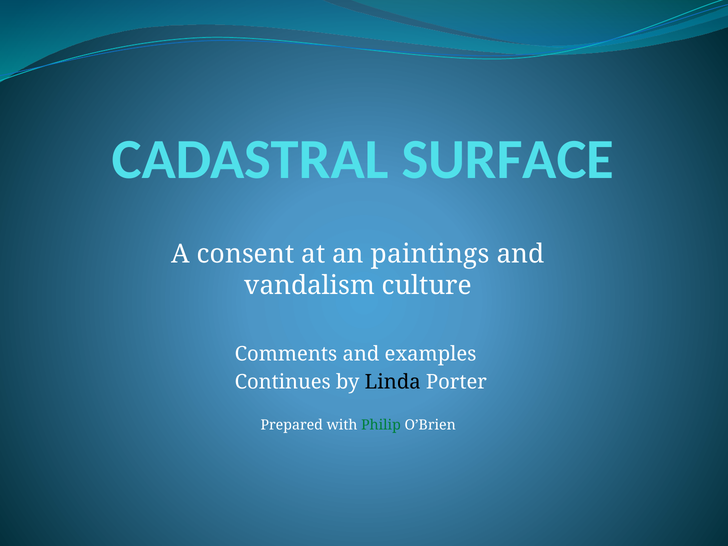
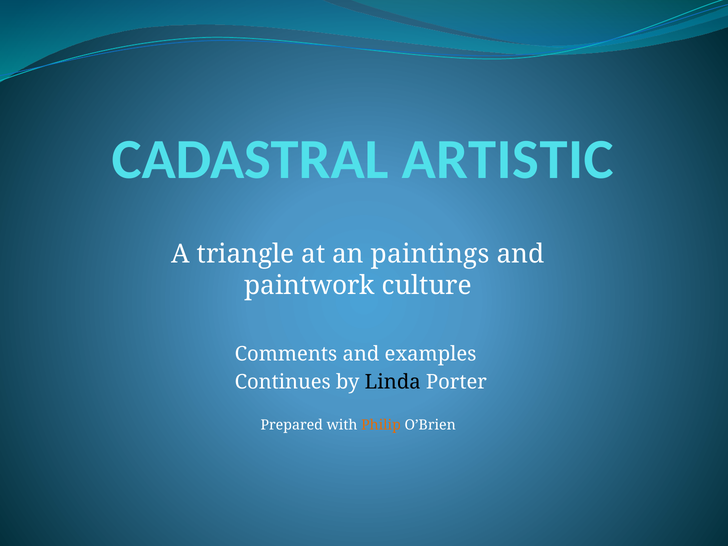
SURFACE: SURFACE -> ARTISTIC (508, 159)
consent: consent -> triangle (246, 254)
vandalism: vandalism -> paintwork (310, 286)
Philip colour: green -> orange (381, 425)
